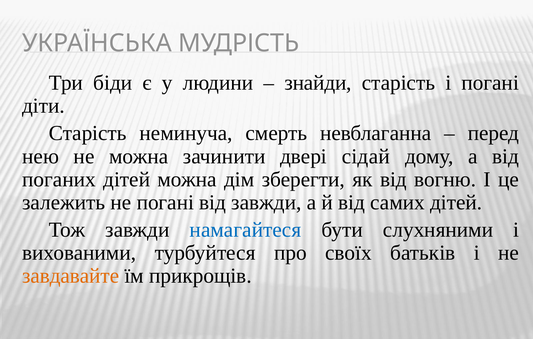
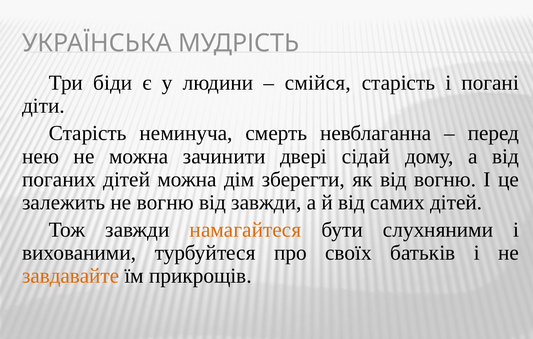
знайди: знайди -> смійся (318, 83)
не погані: погані -> вогню (165, 202)
намагайтеся colour: blue -> orange (245, 229)
